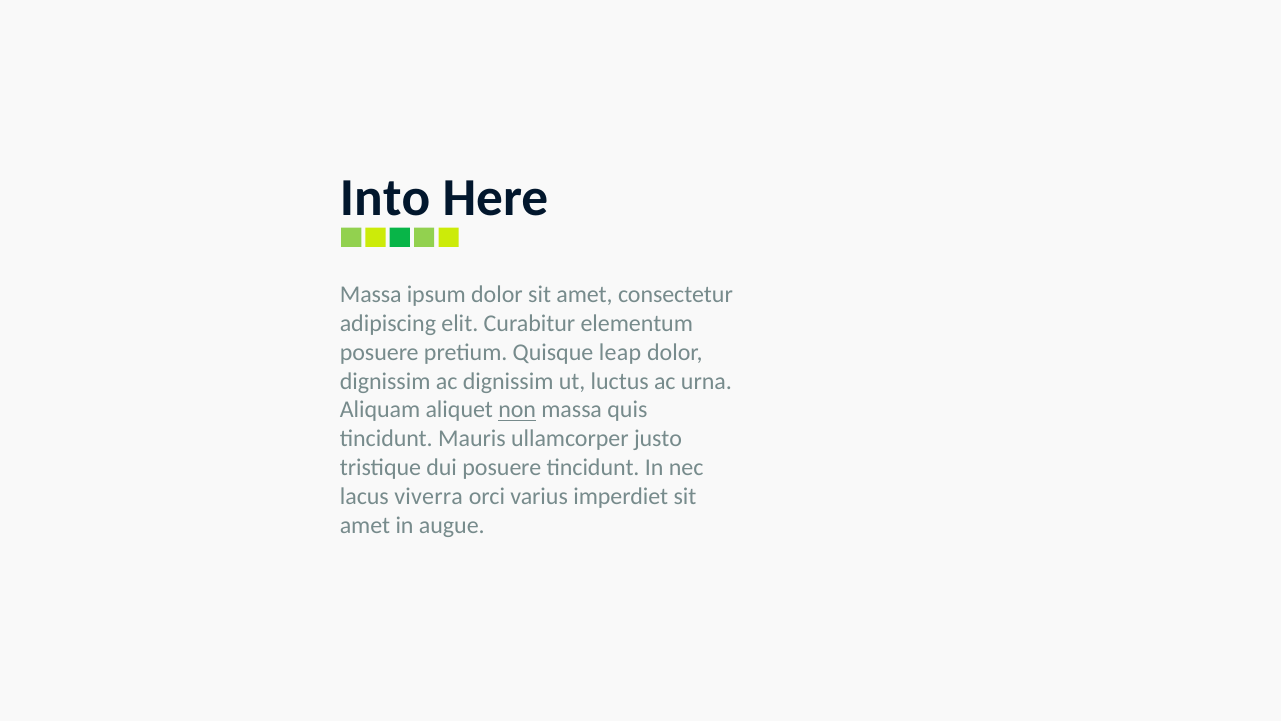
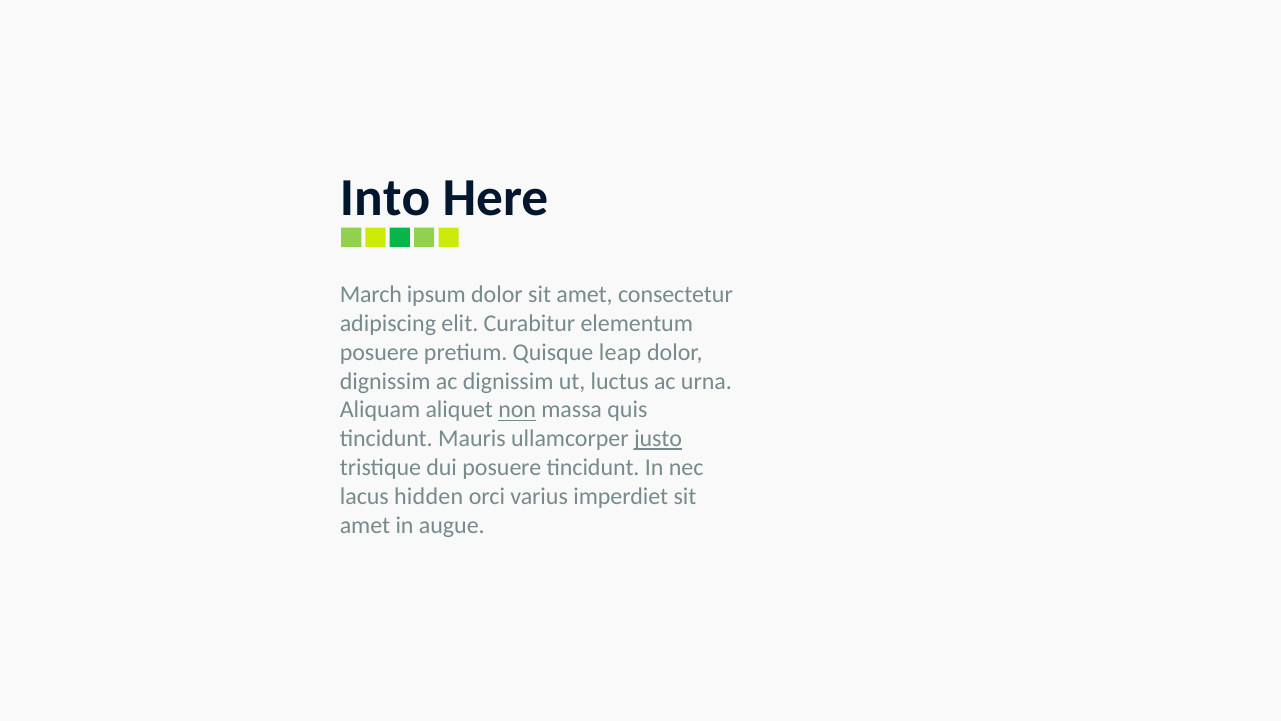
Massa: Massa -> March (371, 295)
justo underline: none -> present (658, 439)
viverra: viverra -> hidden (429, 496)
